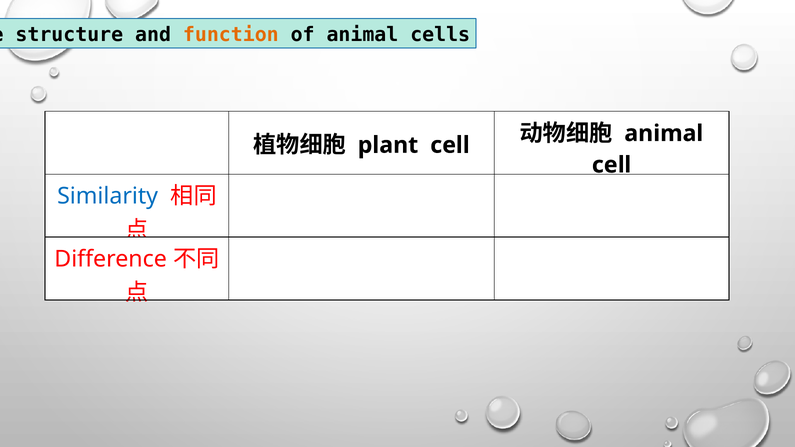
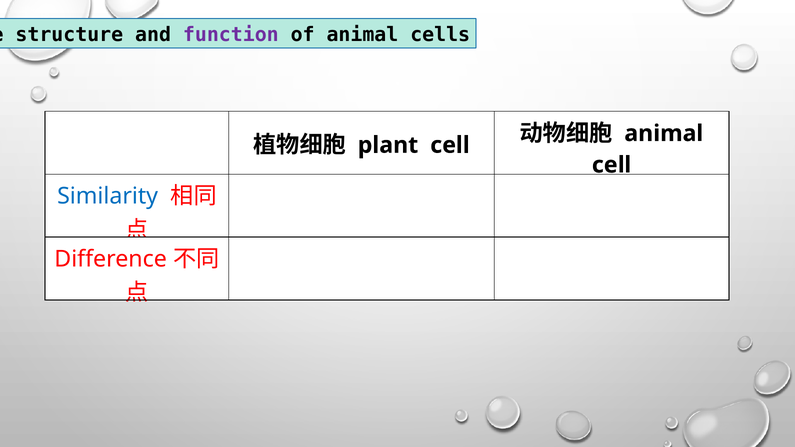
function colour: orange -> purple (231, 35)
